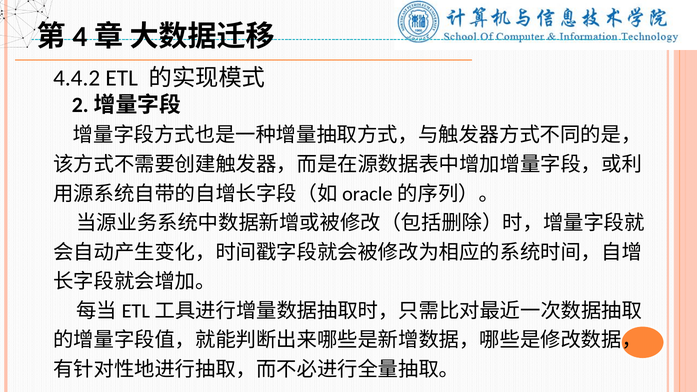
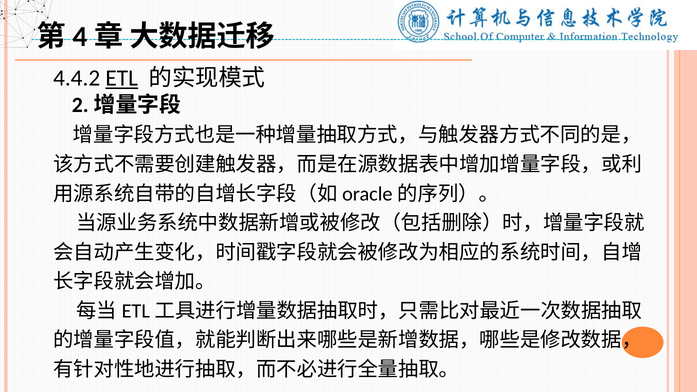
ETL underline: none -> present (122, 78)
